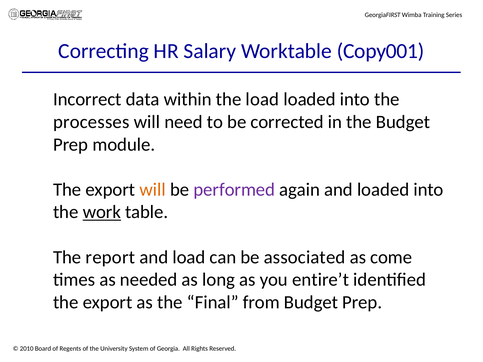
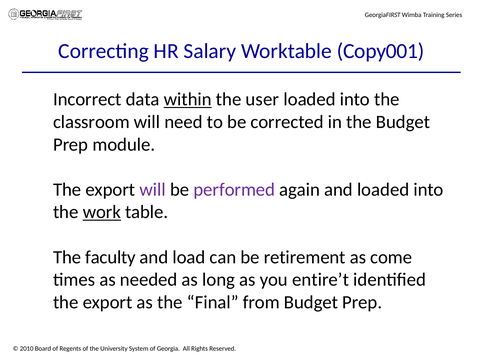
within underline: none -> present (188, 99)
the load: load -> user (262, 99)
processes: processes -> classroom (91, 122)
will colour: orange -> purple (153, 190)
report: report -> faculty (111, 257)
associated: associated -> retirement (305, 257)
